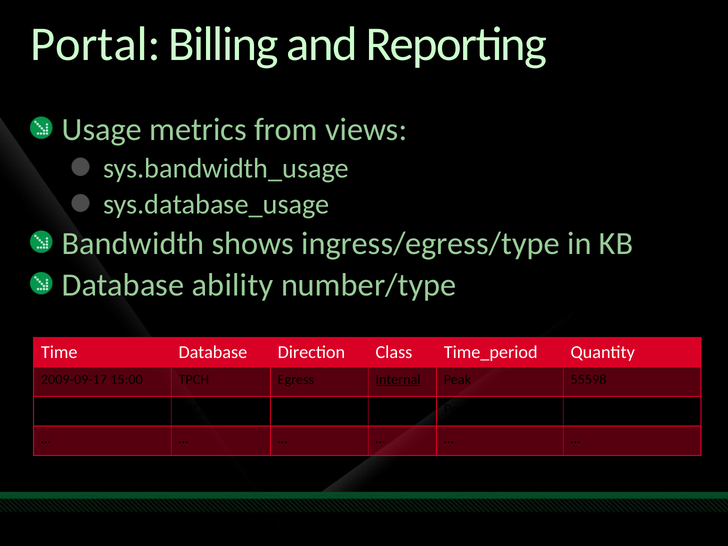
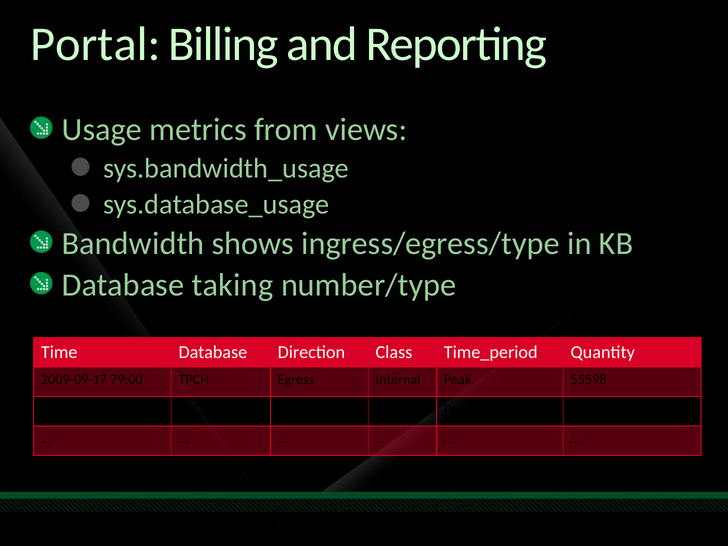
ability: ability -> taking (232, 285)
15:00: 15:00 -> 79:00 (127, 379)
Internal underline: present -> none (398, 379)
